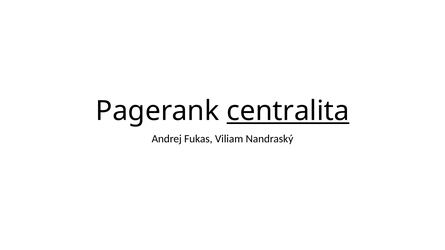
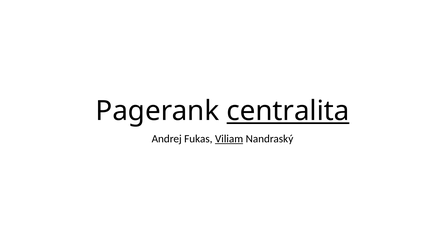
Viliam underline: none -> present (229, 139)
